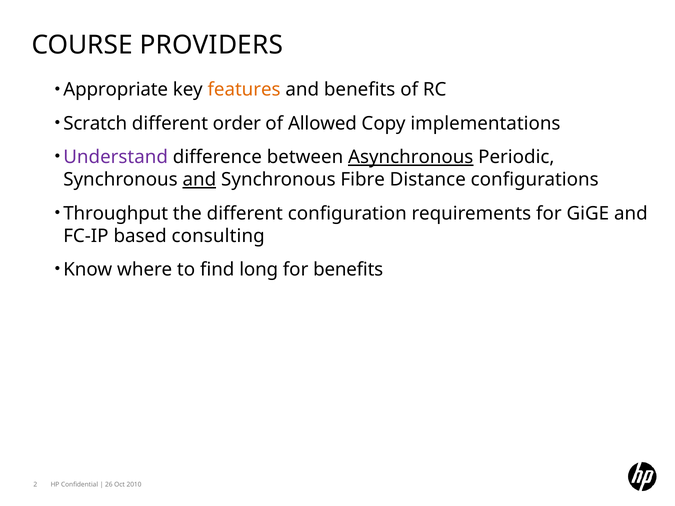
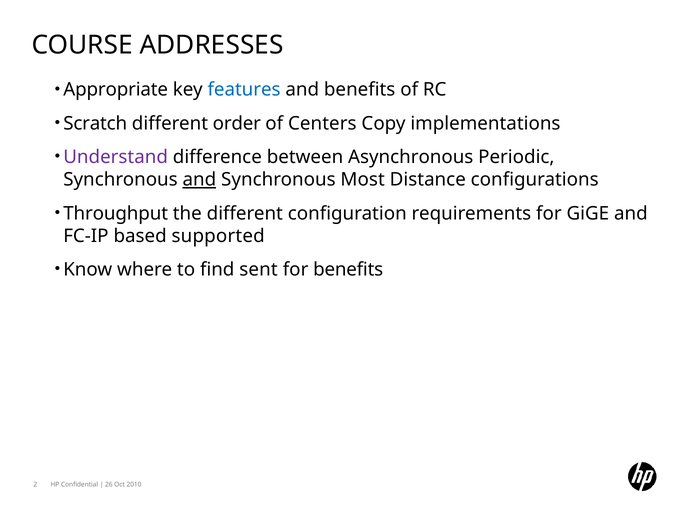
PROVIDERS: PROVIDERS -> ADDRESSES (211, 45)
features colour: orange -> blue (244, 90)
Allowed: Allowed -> Centers (322, 124)
Asynchronous underline: present -> none (411, 157)
Fibre: Fibre -> Most (363, 180)
consulting: consulting -> supported (218, 236)
long: long -> sent (259, 270)
